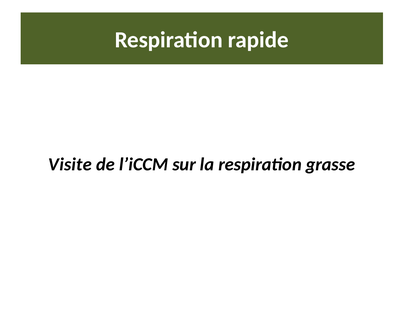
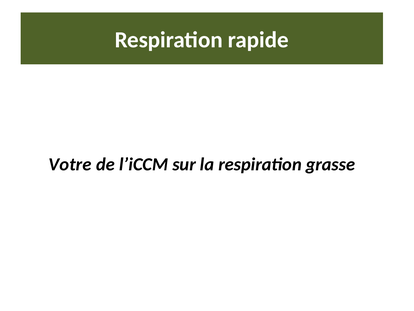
Visite: Visite -> Votre (70, 164)
